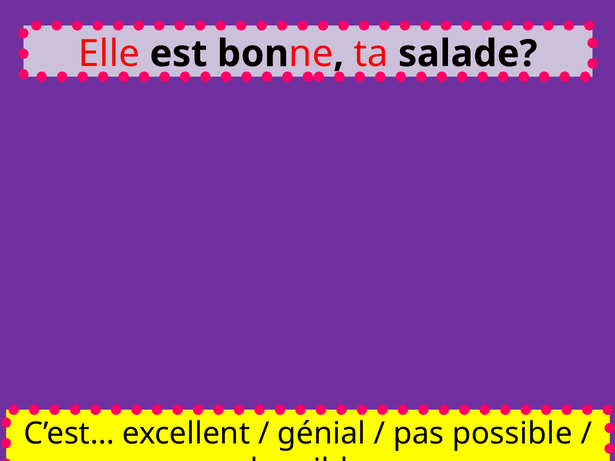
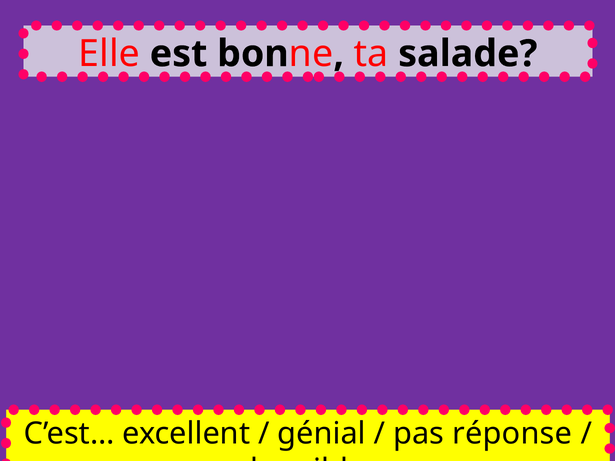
possible: possible -> réponse (512, 434)
